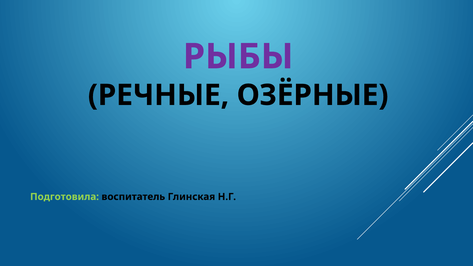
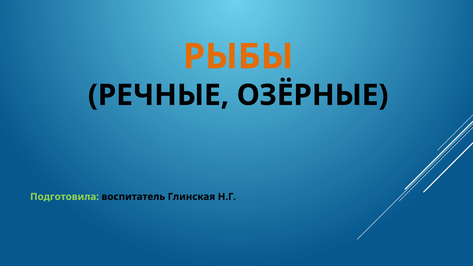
РЫБЫ colour: purple -> orange (238, 57)
